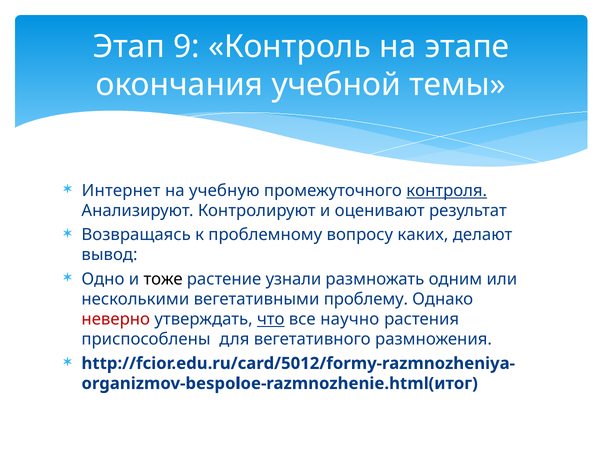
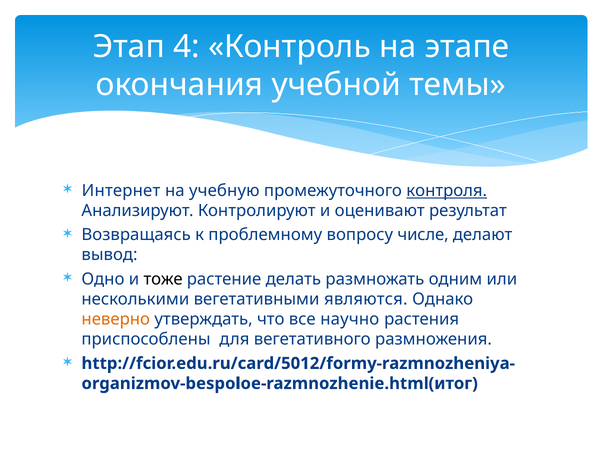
9: 9 -> 4 (186, 47)
каких: каких -> числе (423, 235)
узнали: узнали -> делать (293, 279)
проблему: проблему -> являются (366, 299)
неверно colour: red -> orange (116, 319)
что underline: present -> none (271, 319)
